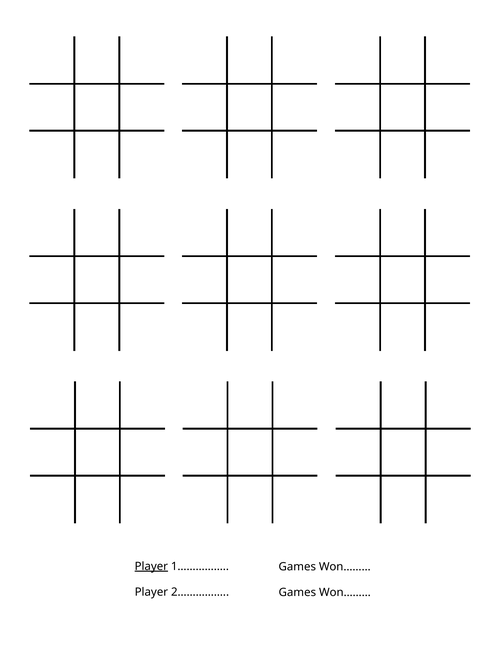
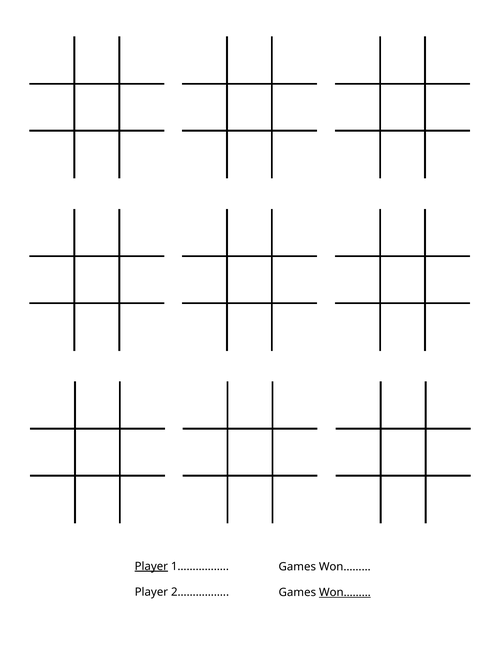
Won……… underline: none -> present (345, 592)
